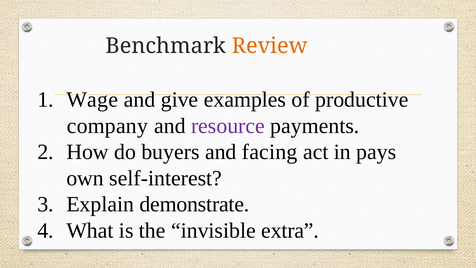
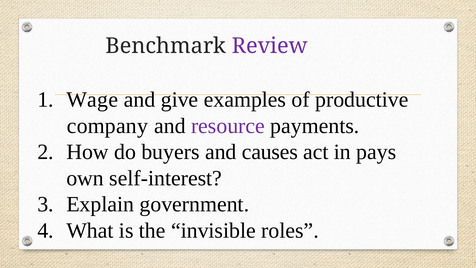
Review colour: orange -> purple (270, 46)
facing: facing -> causes (270, 152)
demonstrate: demonstrate -> government (194, 204)
extra: extra -> roles (290, 230)
